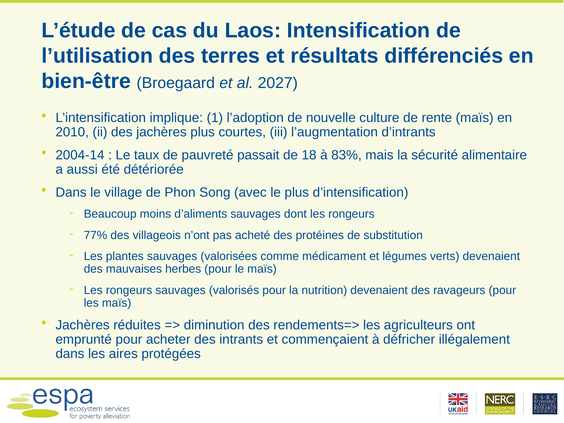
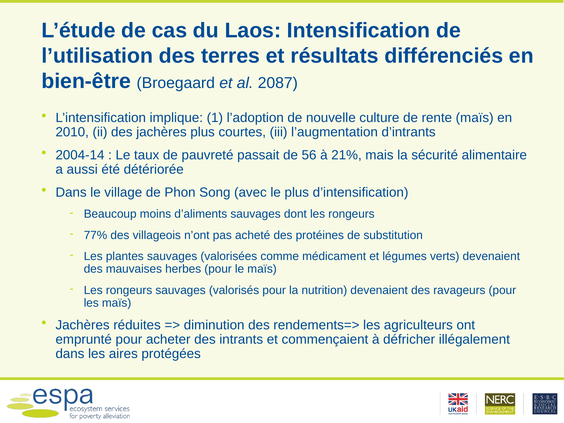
2027: 2027 -> 2087 (278, 83)
18: 18 -> 56 (309, 155)
83%: 83% -> 21% (346, 155)
